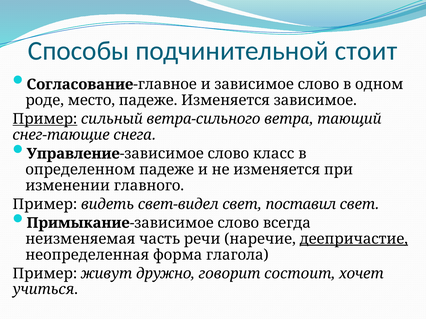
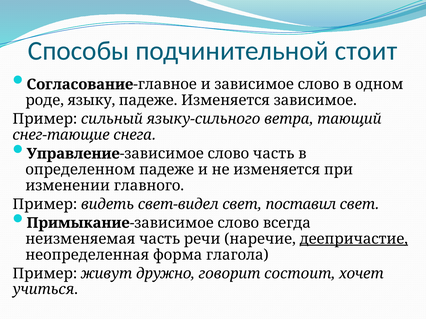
место: место -> языку (91, 100)
Пример underline: present -> none (45, 119)
ветра-сильного: ветра-сильного -> языку-сильного (203, 119)
слово класс: класс -> часть (274, 154)
